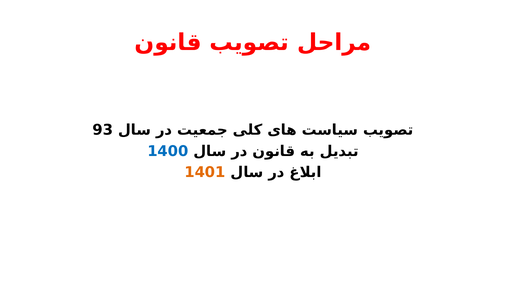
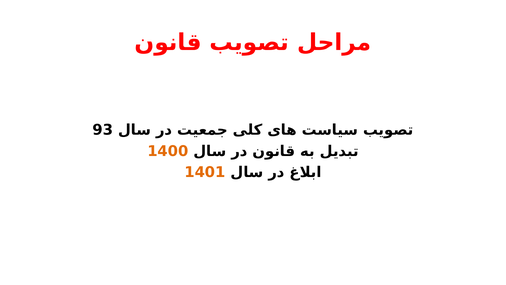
1400 colour: blue -> orange (168, 151)
